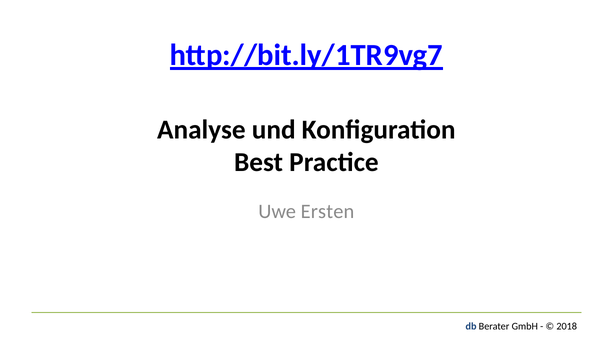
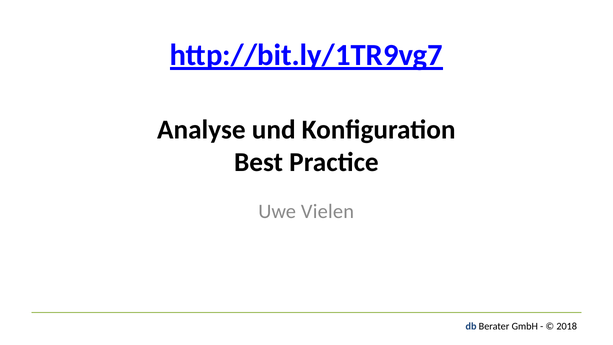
Ersten: Ersten -> Vielen (327, 211)
